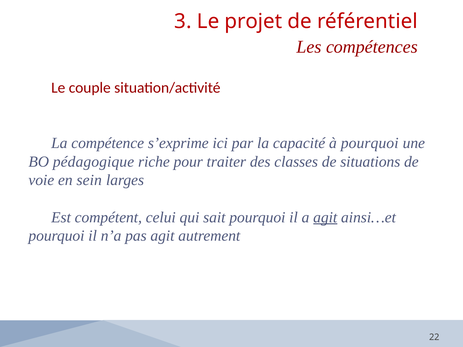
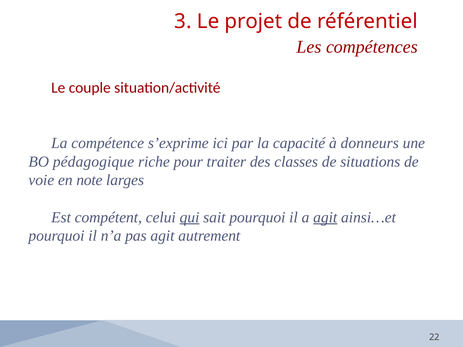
à pourquoi: pourquoi -> donneurs (370, 143)
sein: sein -> note (89, 180)
qui underline: none -> present (190, 217)
